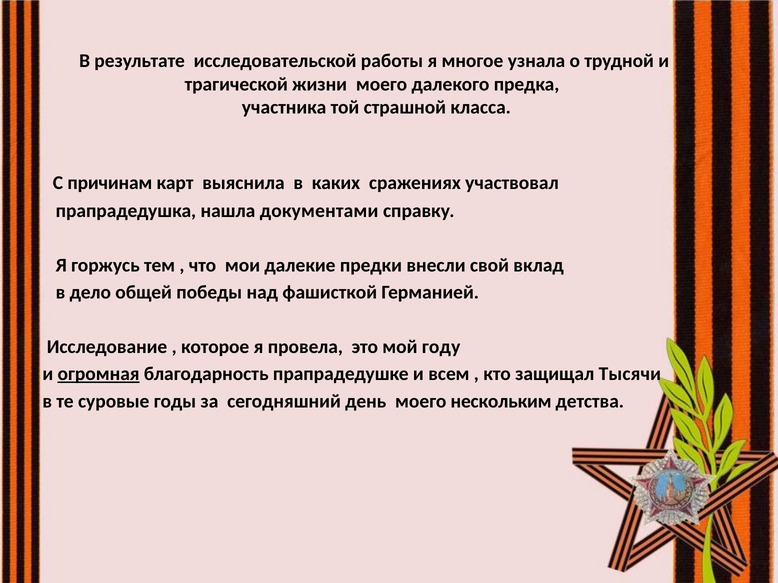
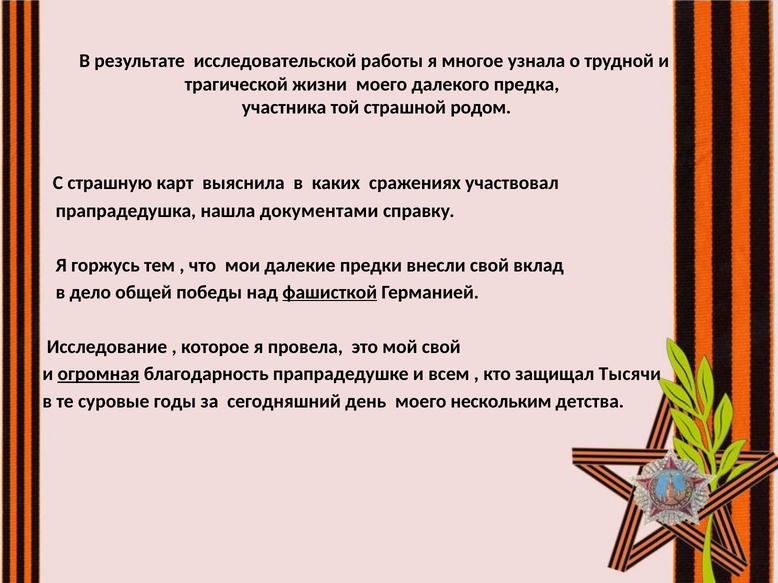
класса: класса -> родом (481, 108)
причинам: причинам -> страшную (110, 183)
фашисткой underline: none -> present (330, 293)
мой году: году -> свой (441, 347)
